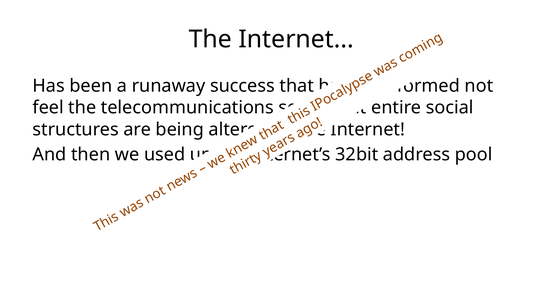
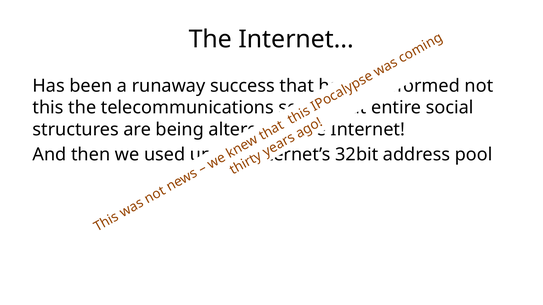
feel: feel -> this (48, 108)
